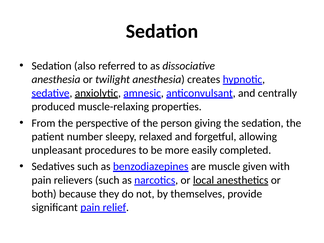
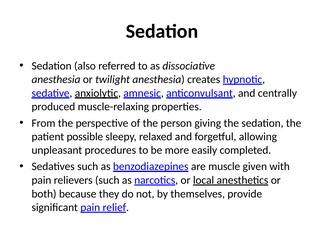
number: number -> possible (85, 137)
